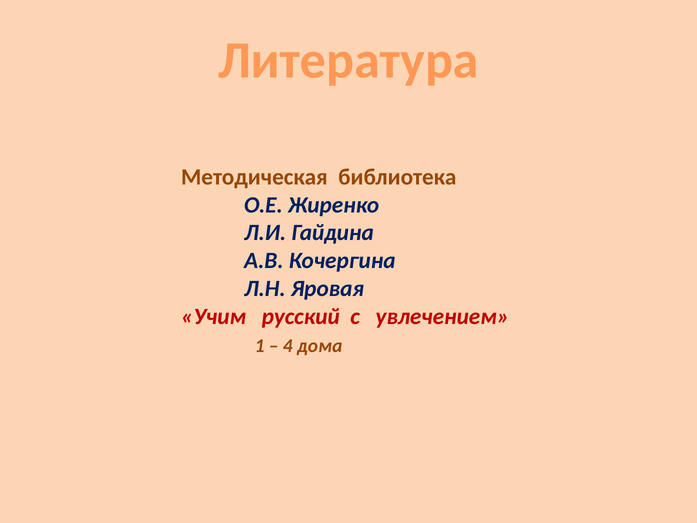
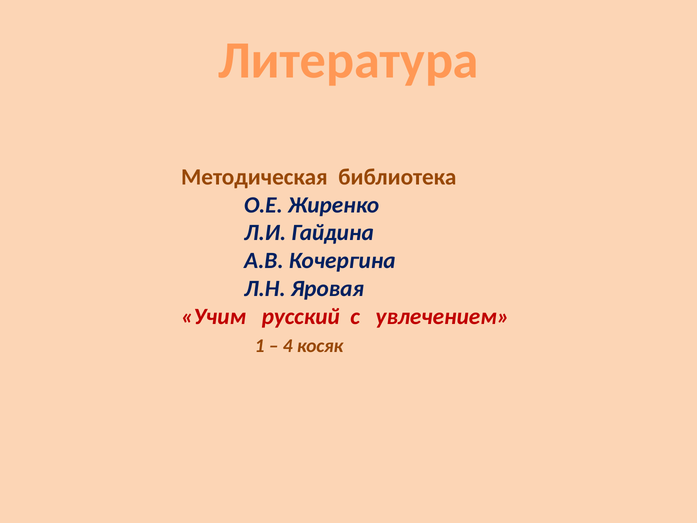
дома: дома -> косяк (320, 345)
